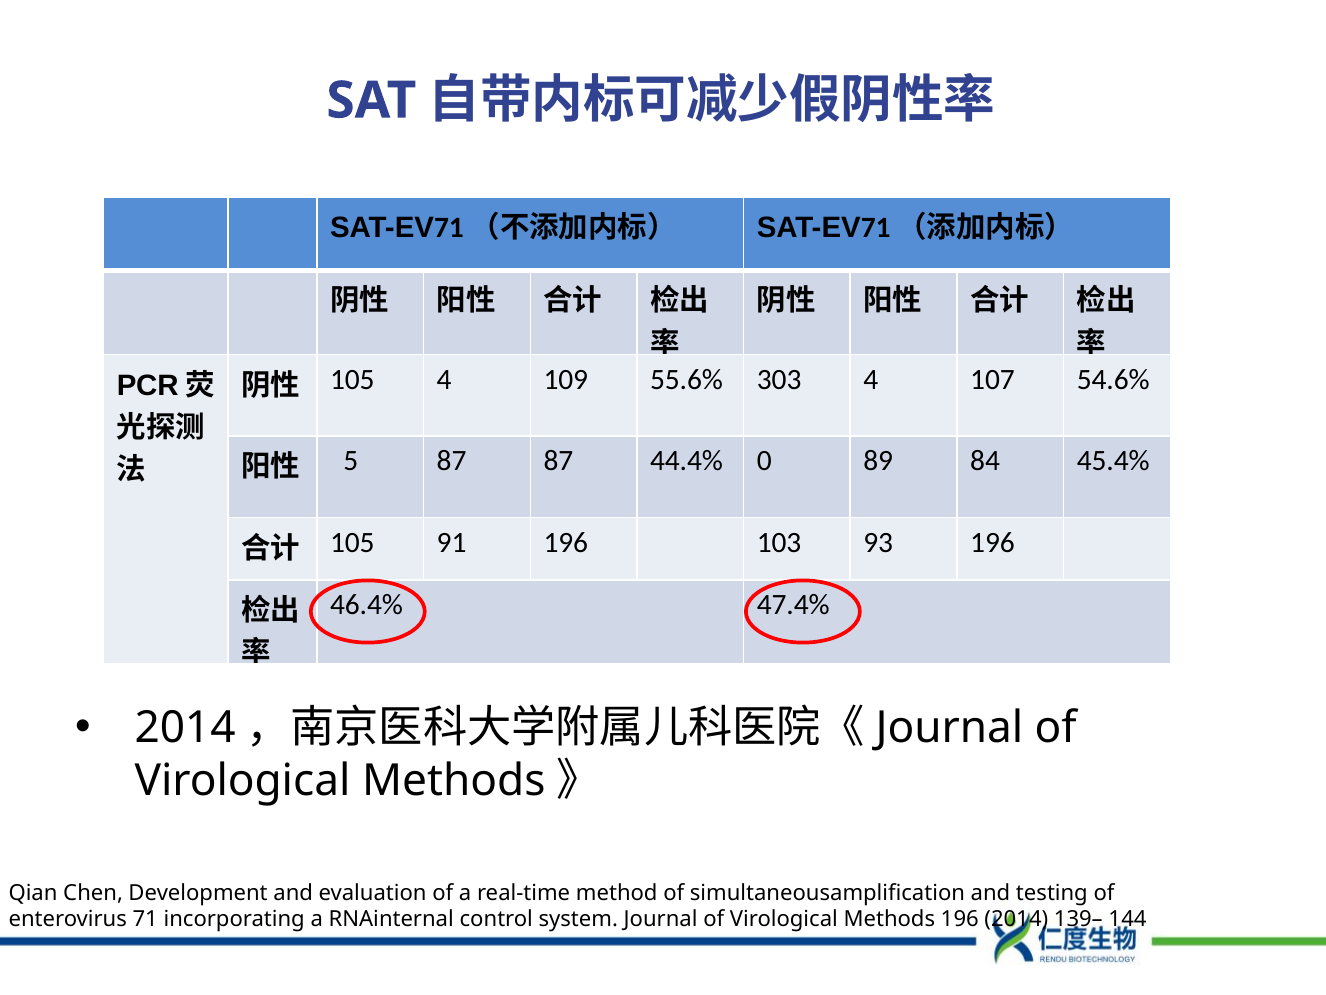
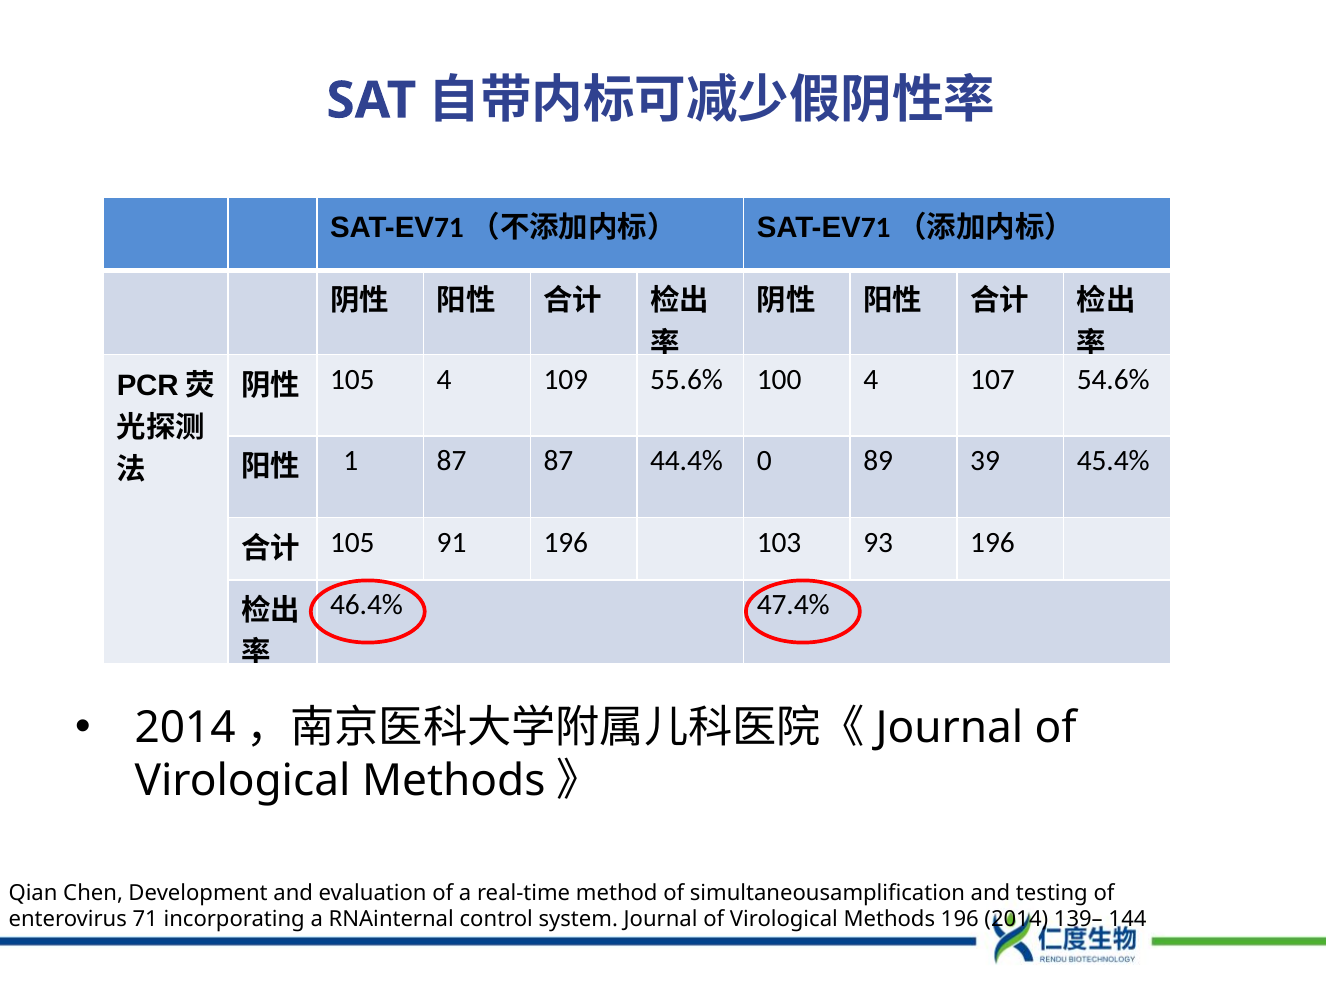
303: 303 -> 100 (779, 379)
5: 5 -> 1 (351, 461)
84: 84 -> 39 (985, 461)
